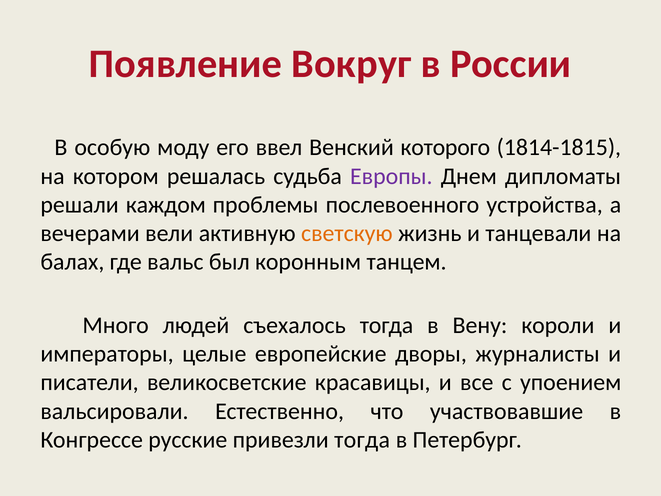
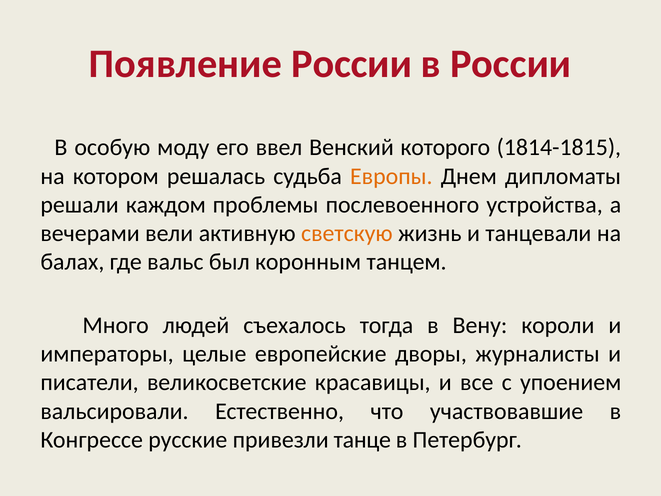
Появление Вокруг: Вокруг -> России (352, 64)
Европы colour: purple -> orange (391, 176)
привезли тогда: тогда -> танце (362, 440)
